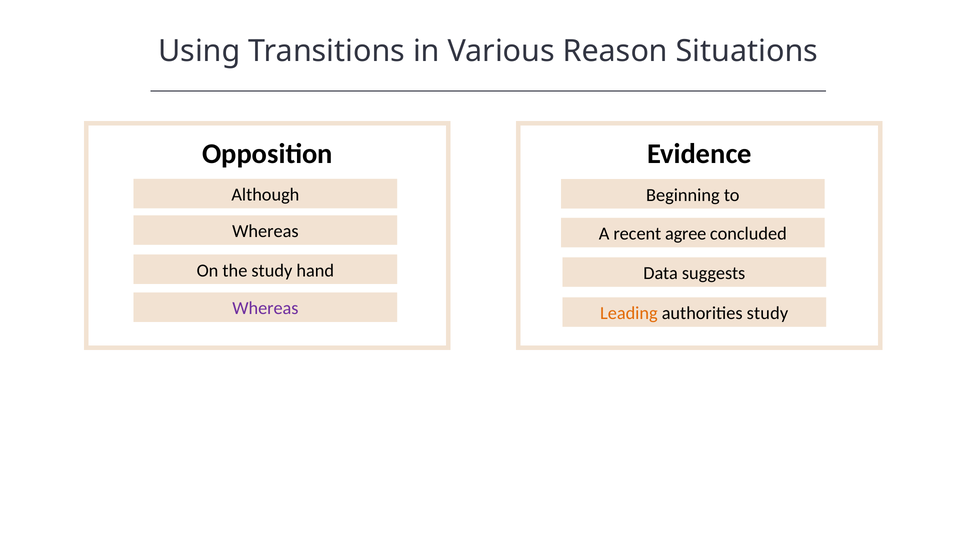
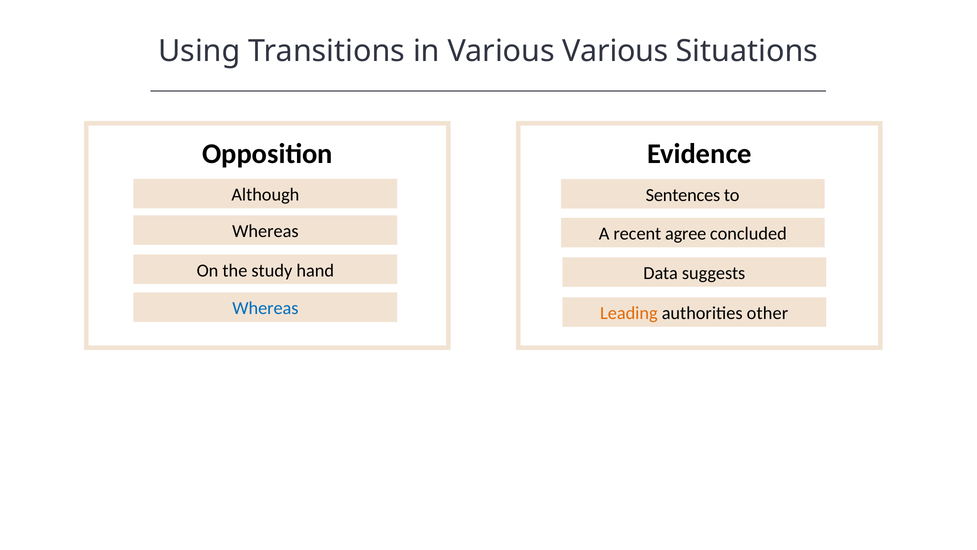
Various Reason: Reason -> Various (615, 51)
Beginning: Beginning -> Sentences (683, 195)
Whereas colour: purple -> blue (265, 308)
authorities study: study -> other (767, 313)
